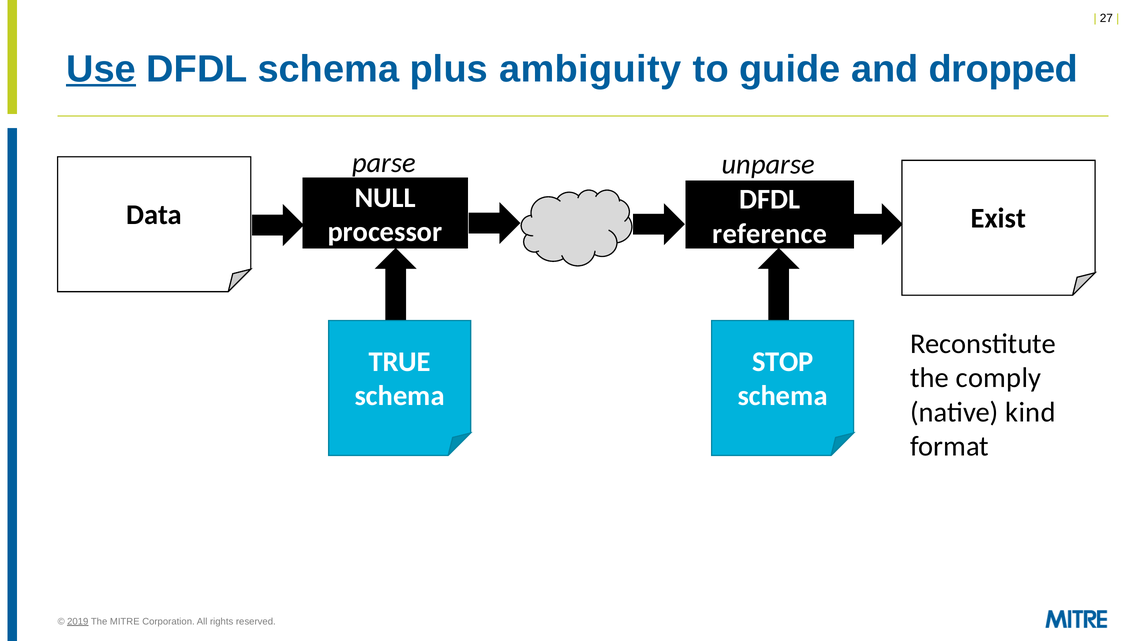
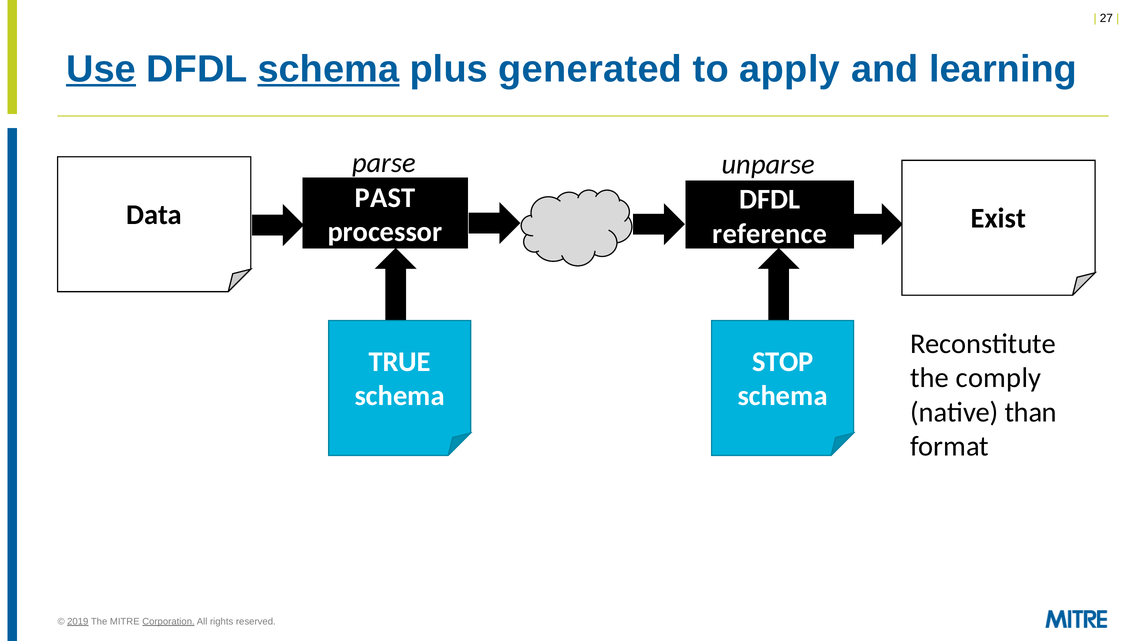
schema underline: none -> present (328, 69)
ambiguity: ambiguity -> generated (590, 69)
guide: guide -> apply (790, 69)
dropped: dropped -> learning (1003, 69)
NULL: NULL -> PAST (385, 198)
kind: kind -> than (1031, 412)
Corporation underline: none -> present (168, 622)
